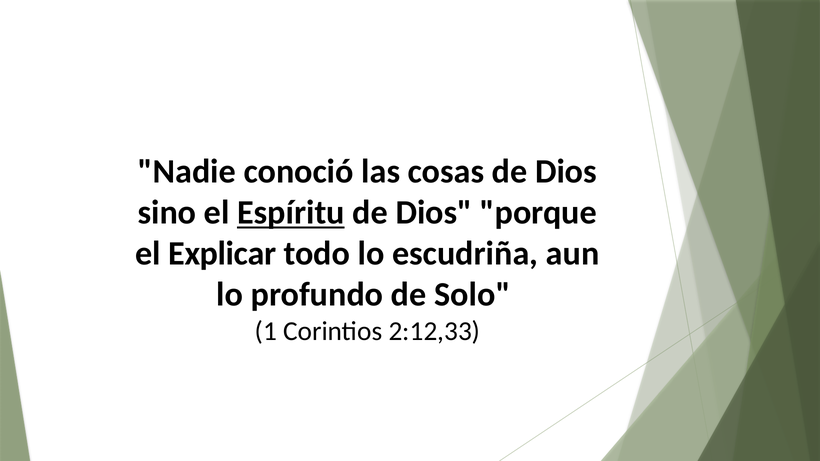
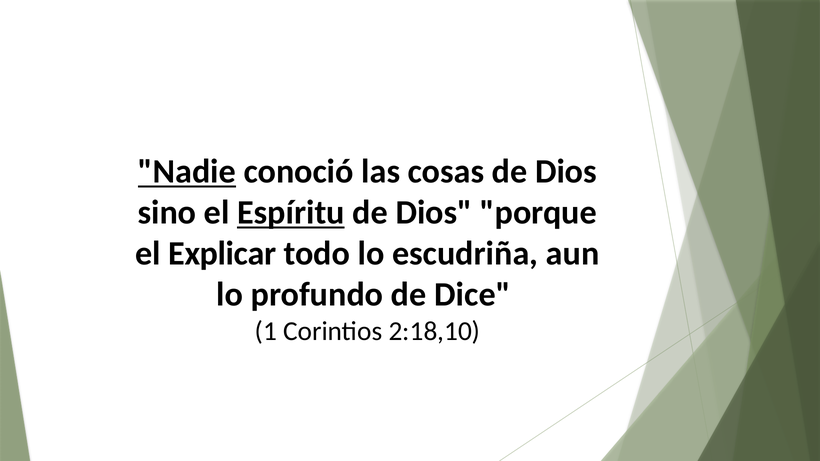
Nadie underline: none -> present (187, 172)
Solo: Solo -> Dice (472, 295)
2:12,33: 2:12,33 -> 2:18,10 (434, 331)
